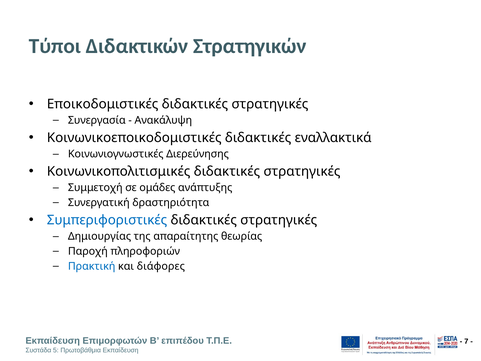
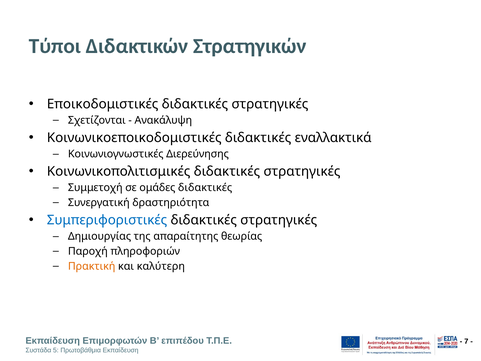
Συνεργασία: Συνεργασία -> Σχετίζονται (97, 120)
ομάδες ανάπτυξης: ανάπτυξης -> διδακτικές (205, 188)
Πρακτική colour: blue -> orange (92, 266)
διάφορες: διάφορες -> καλύτερη (161, 266)
